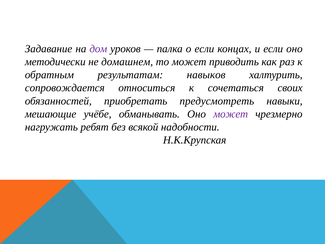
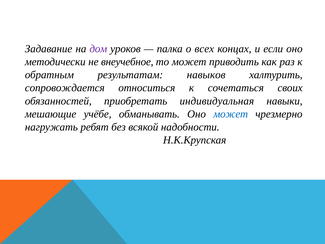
о если: если -> всех (204, 49)
домашнем: домашнем -> внеучебное (127, 62)
предусмотреть: предусмотреть -> индивидуальная (217, 101)
может colour: purple -> blue (231, 114)
